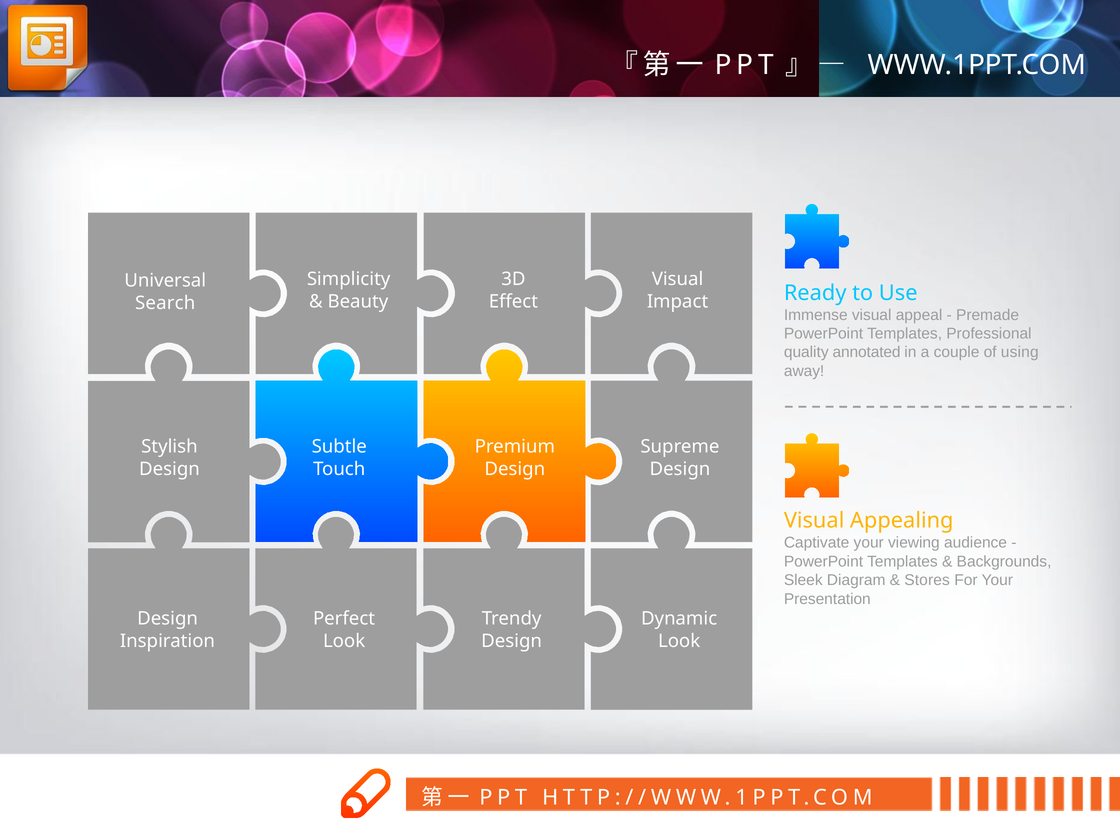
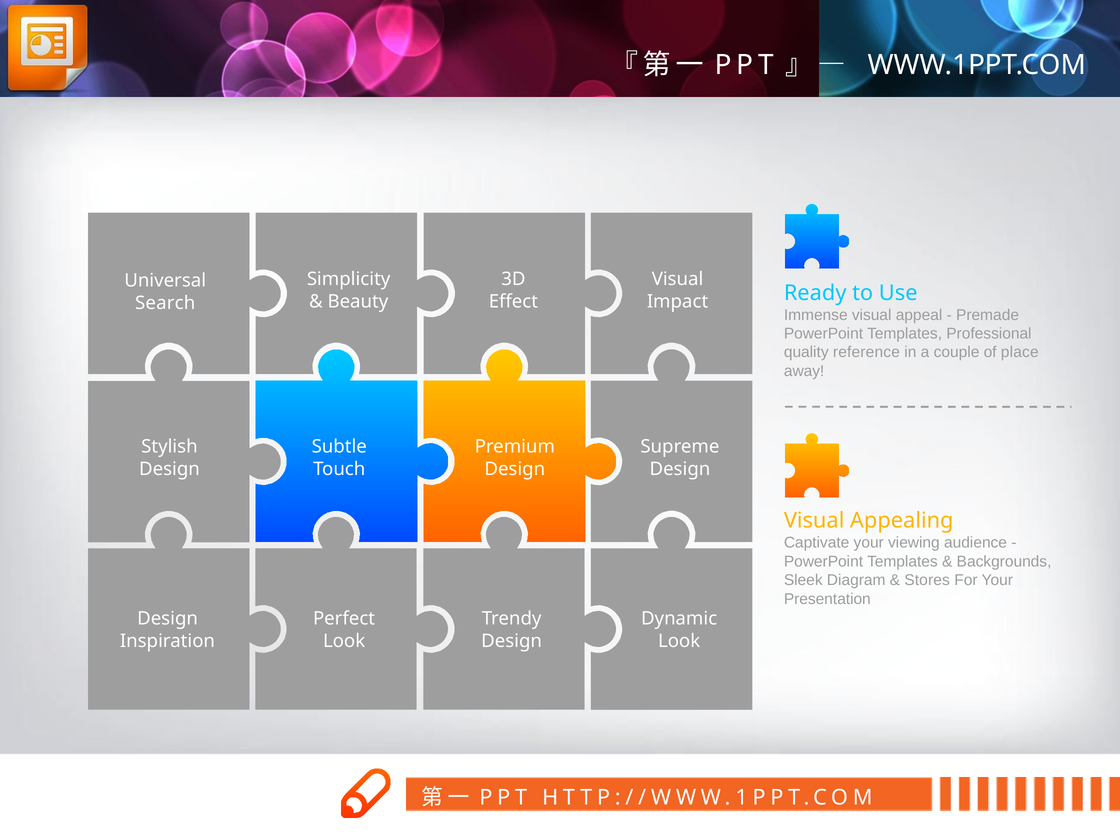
annotated: annotated -> reference (866, 352)
using: using -> place (1020, 352)
